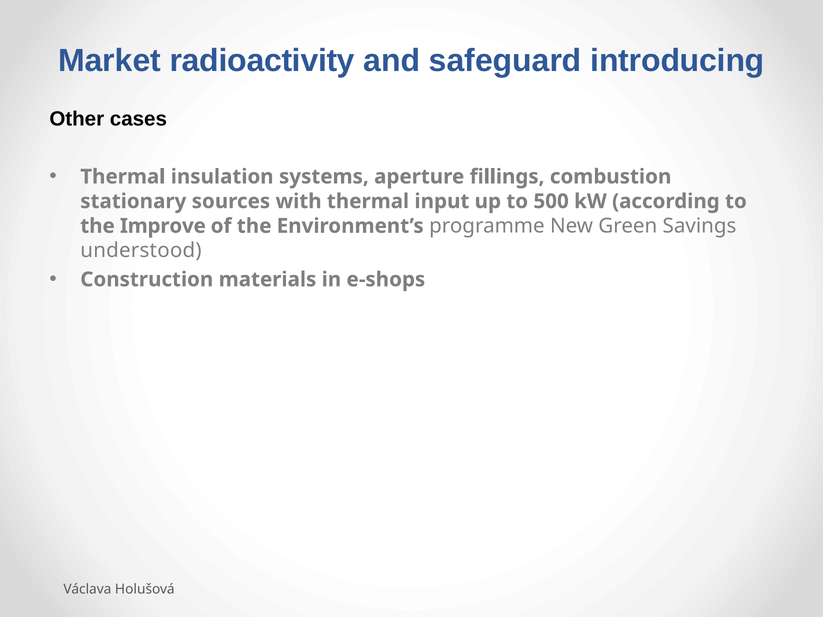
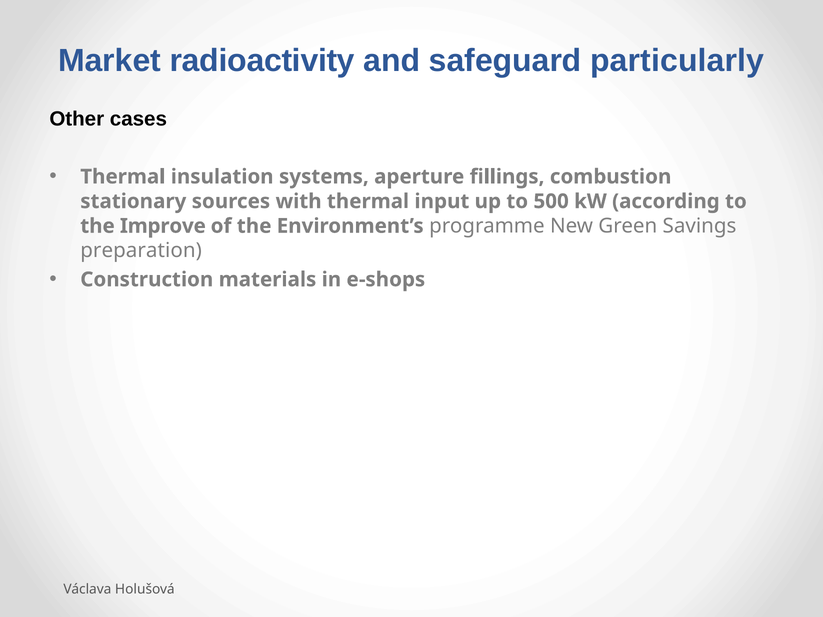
introducing: introducing -> particularly (677, 61)
understood: understood -> preparation (141, 251)
